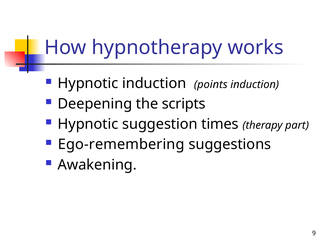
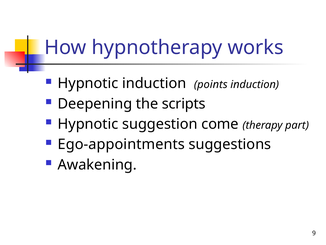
times: times -> come (220, 124)
Ego-remembering: Ego-remembering -> Ego-appointments (121, 144)
